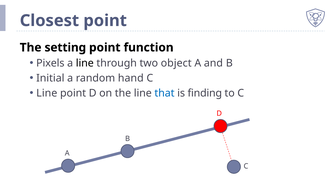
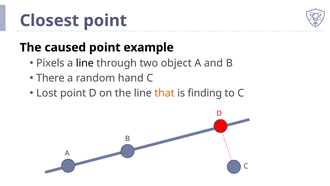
setting: setting -> caused (65, 47)
function: function -> example (149, 47)
Initial: Initial -> There (50, 78)
Line: Line -> Lost (47, 93)
that colour: blue -> orange (165, 93)
